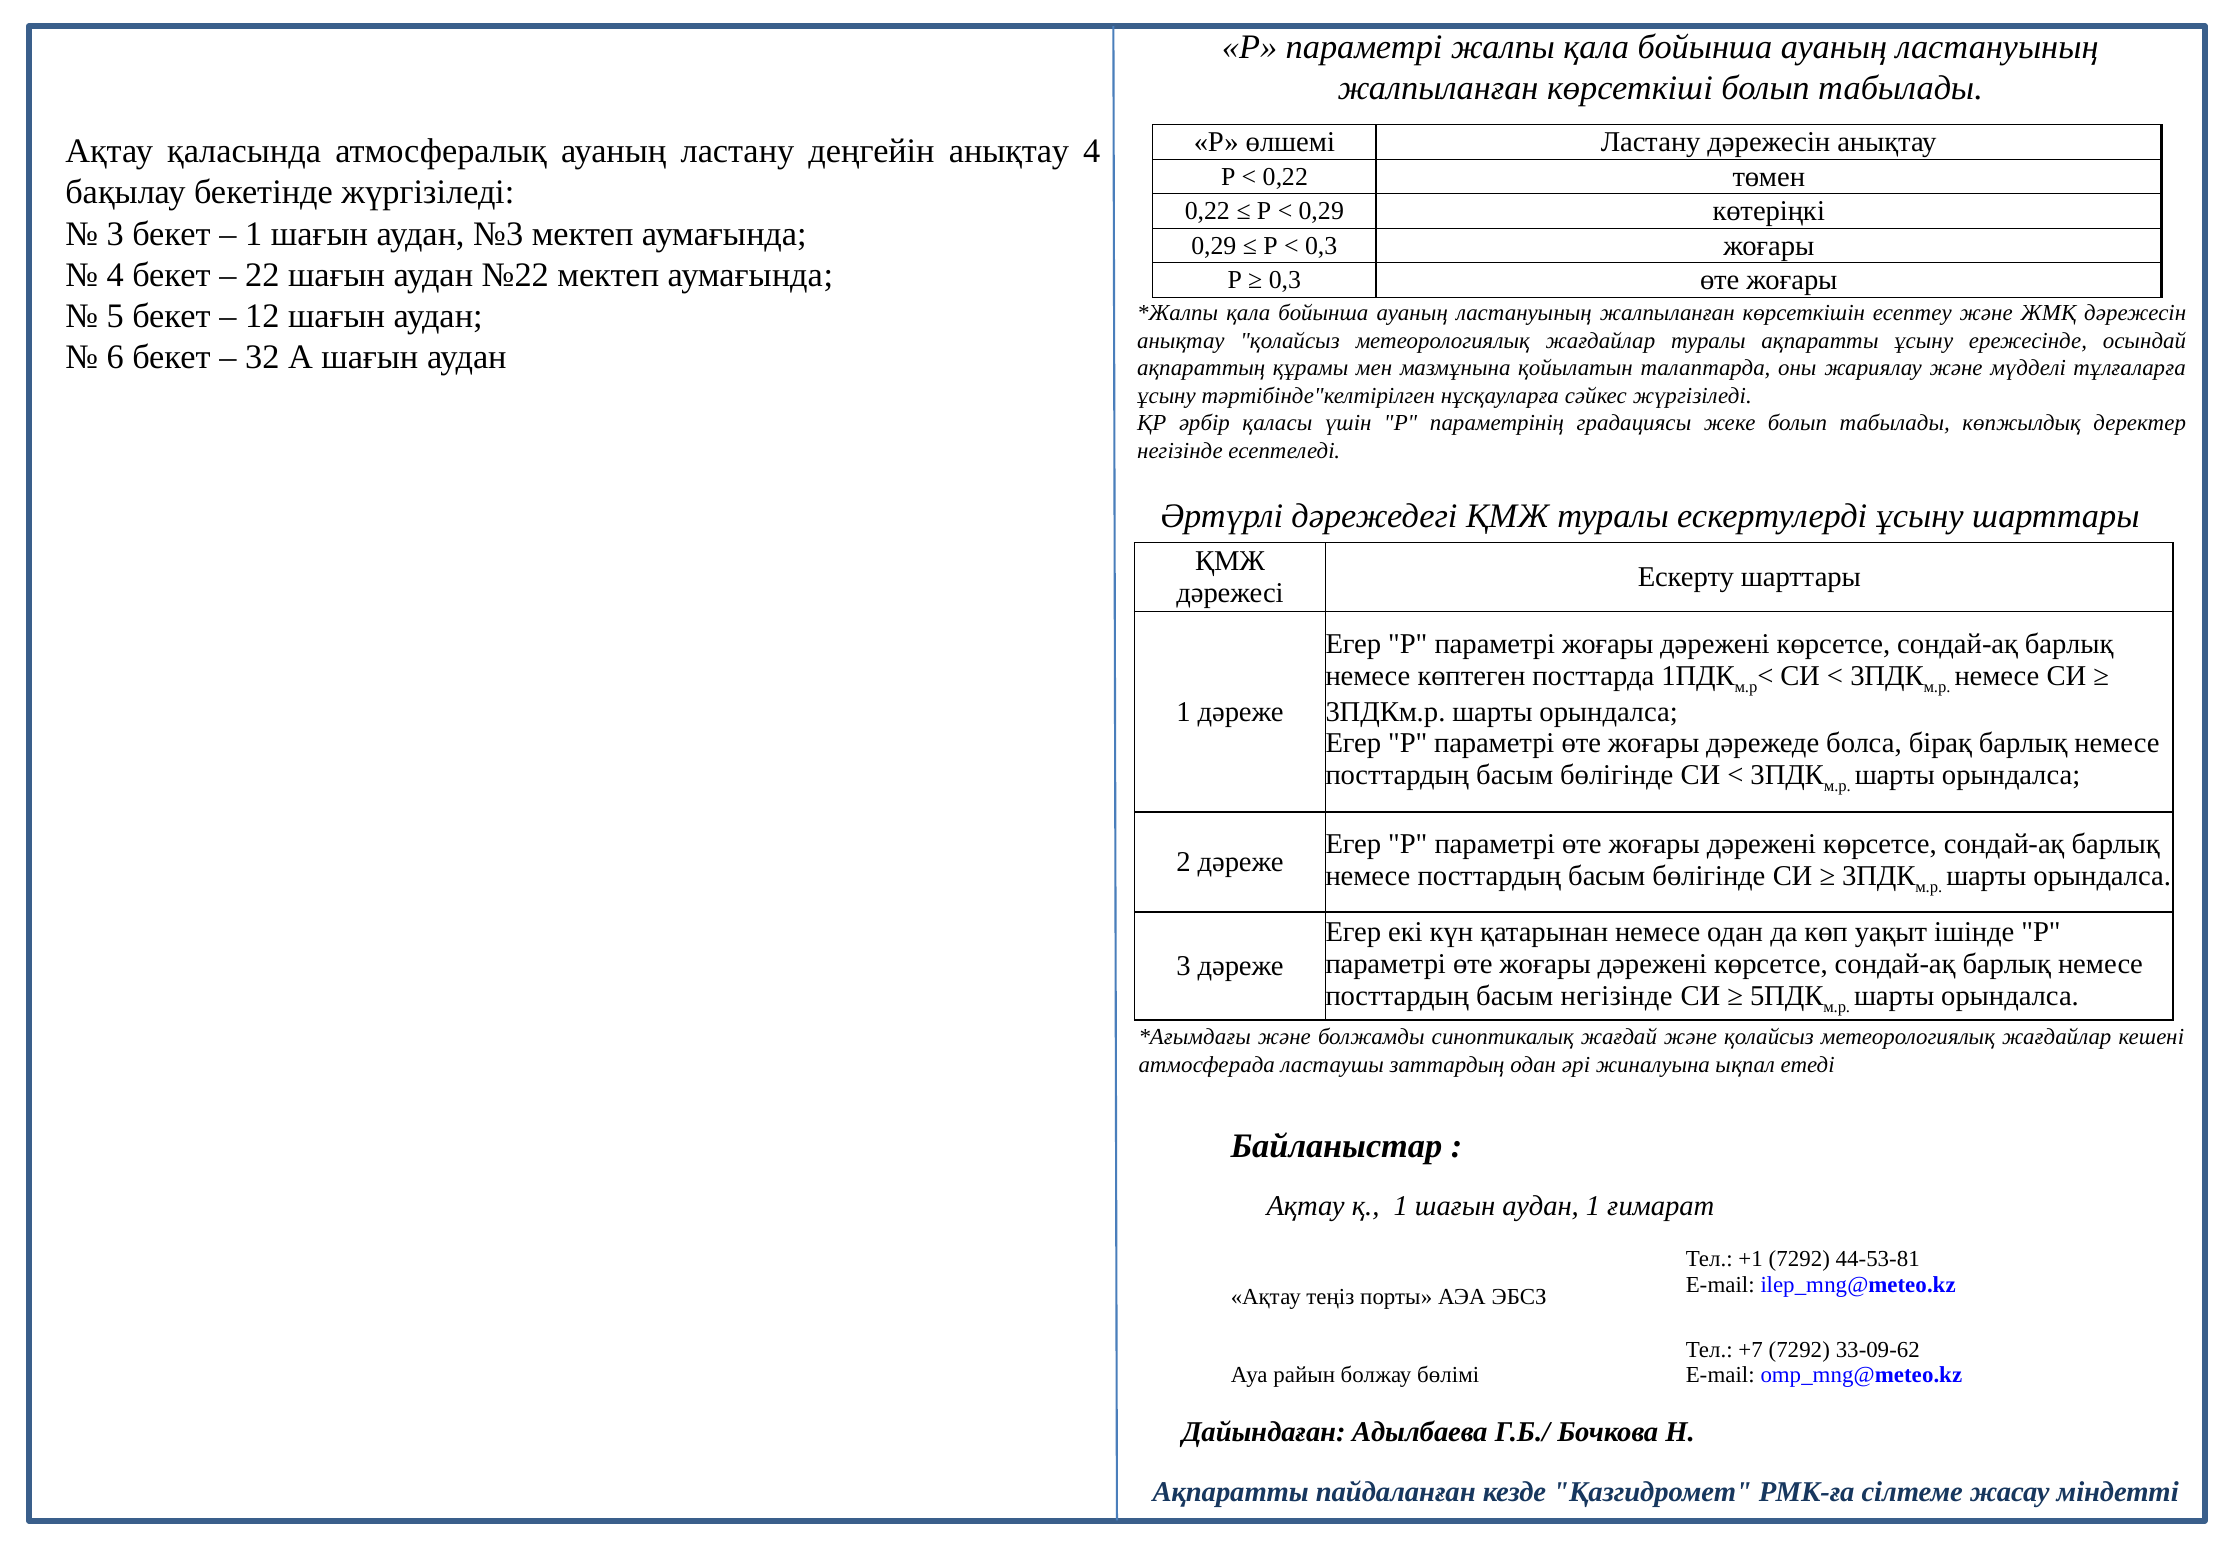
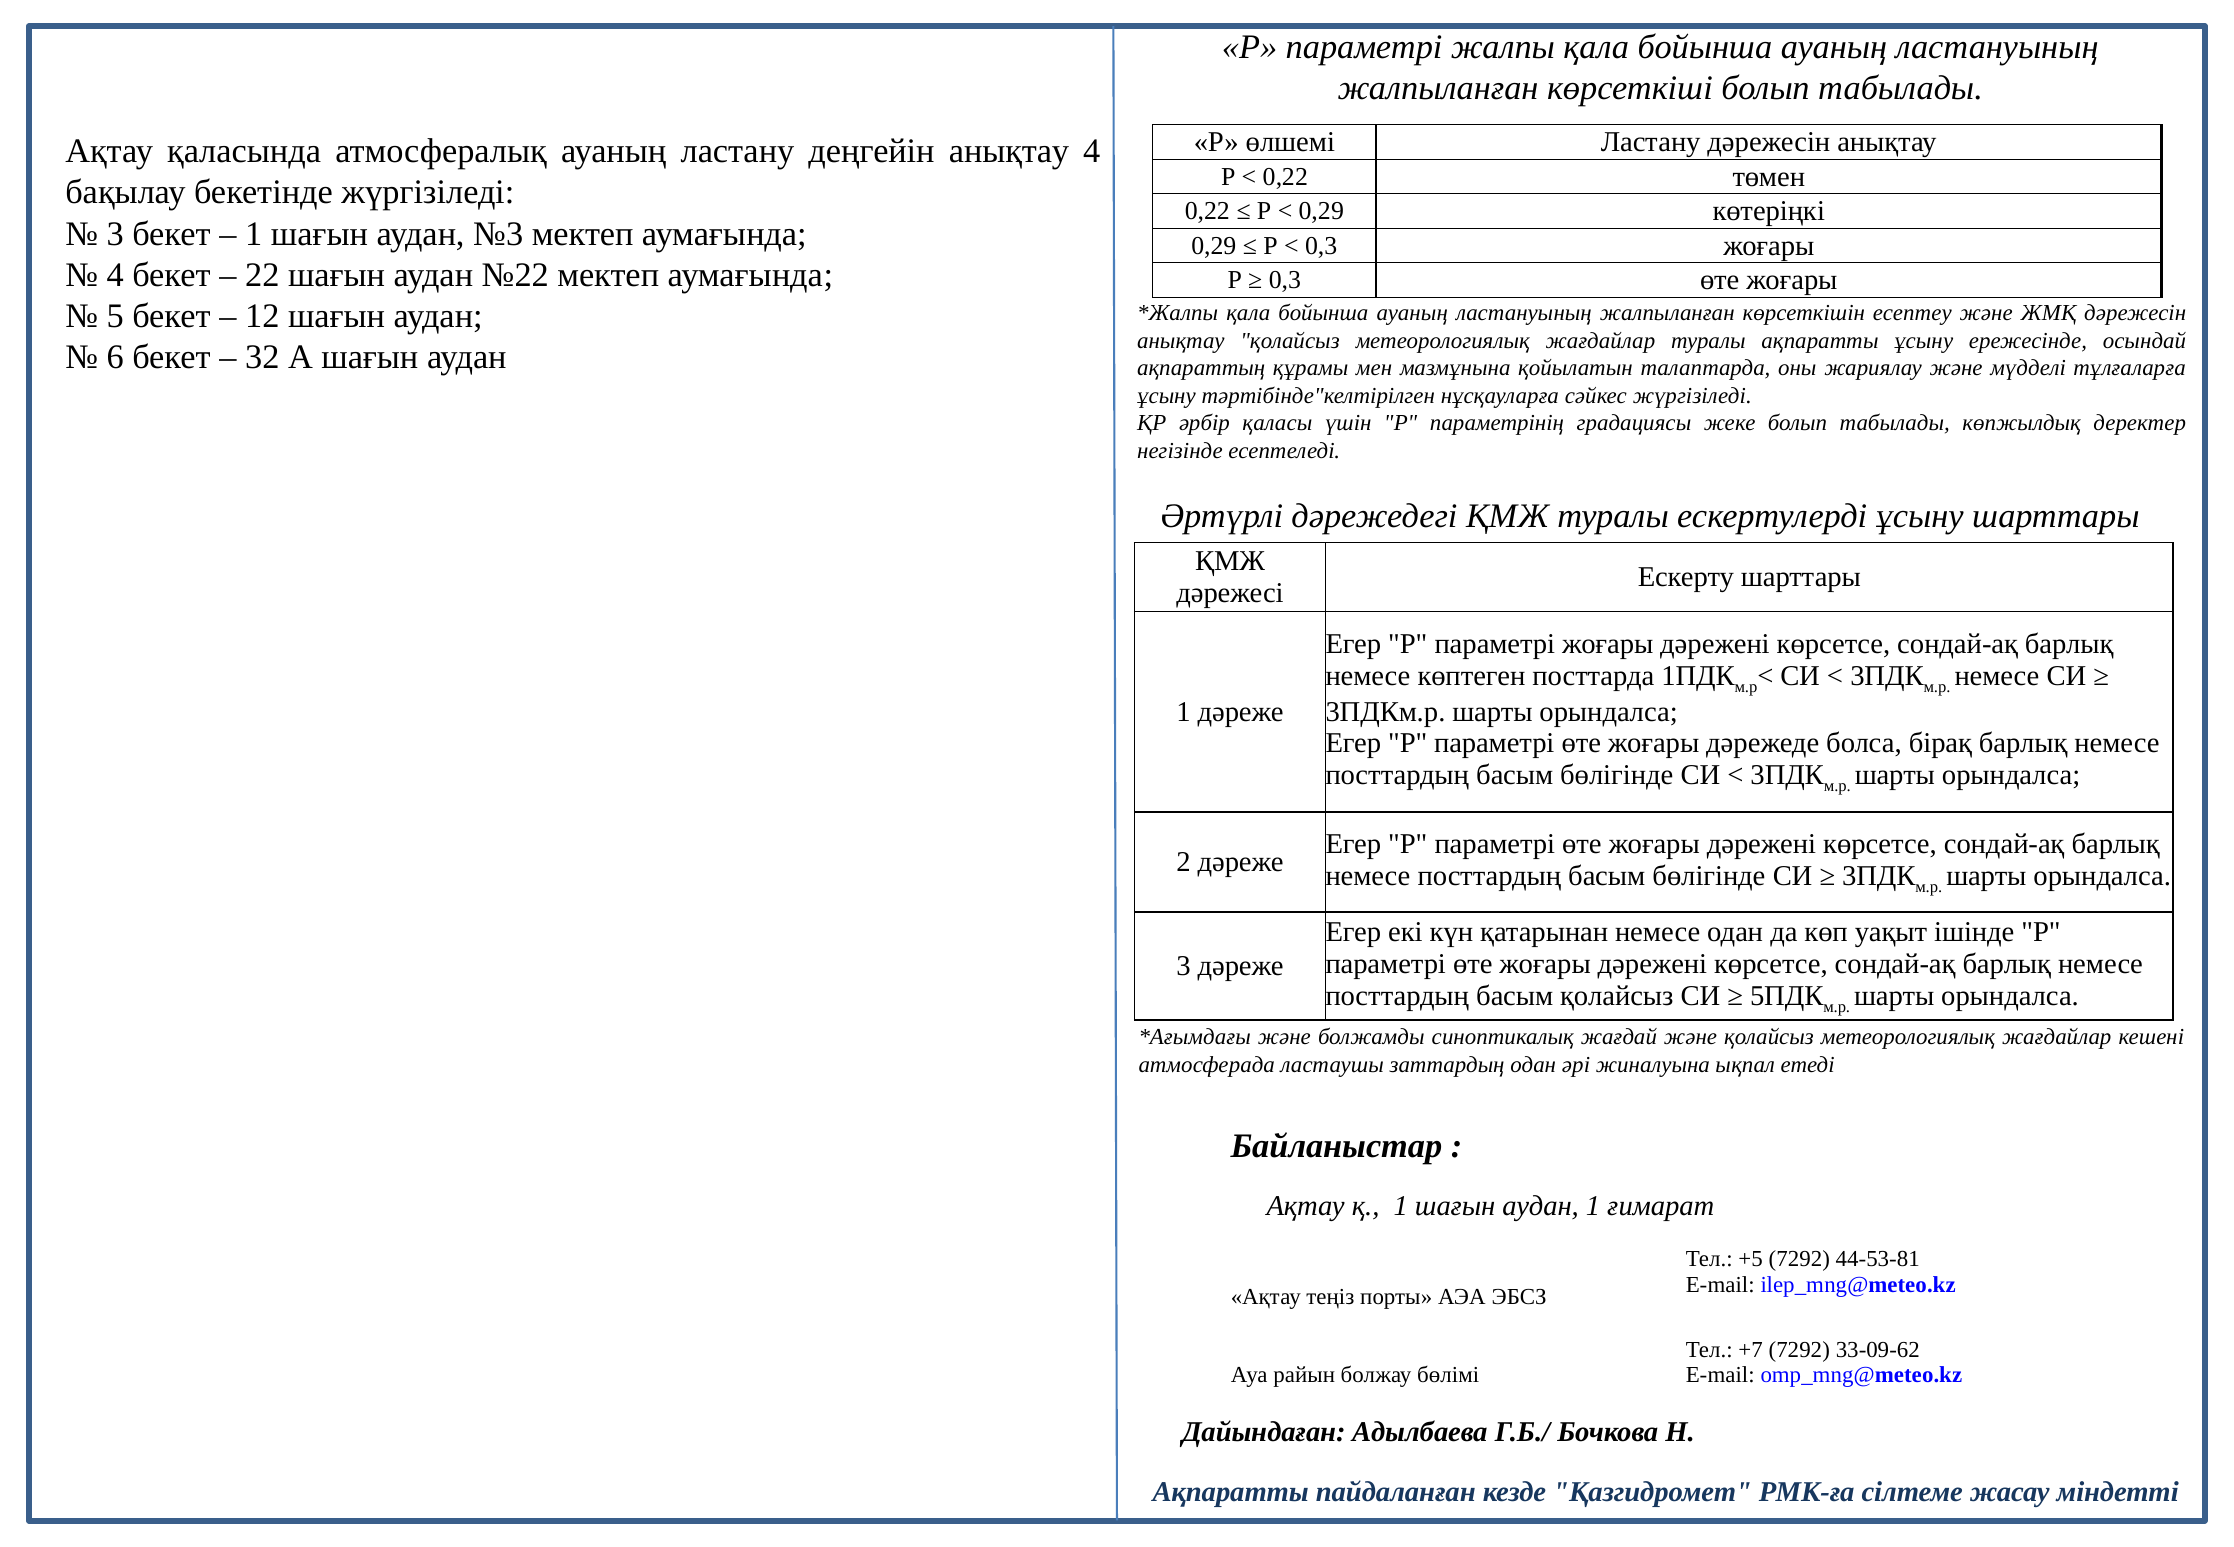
басым негізінде: негізінде -> қолайсыз (1617, 995)
+1: +1 -> +5 (1751, 1259)
